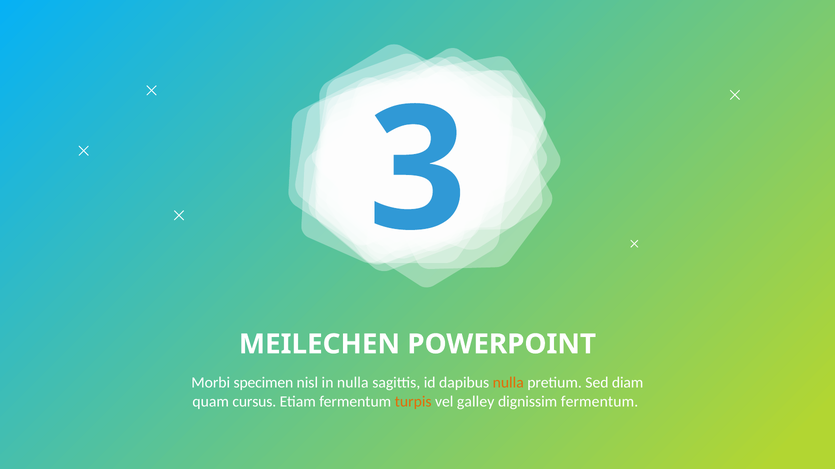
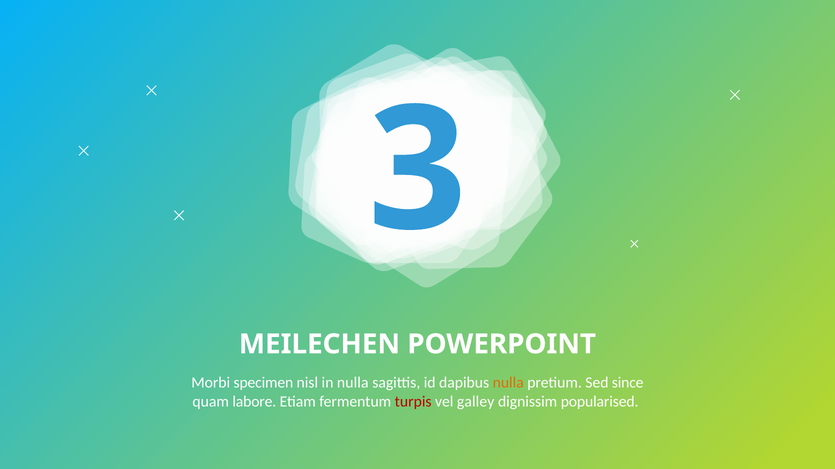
diam: diam -> since (628, 383)
cursus: cursus -> labore (254, 402)
turpis colour: orange -> red (413, 402)
dignissim fermentum: fermentum -> popularised (600, 402)
